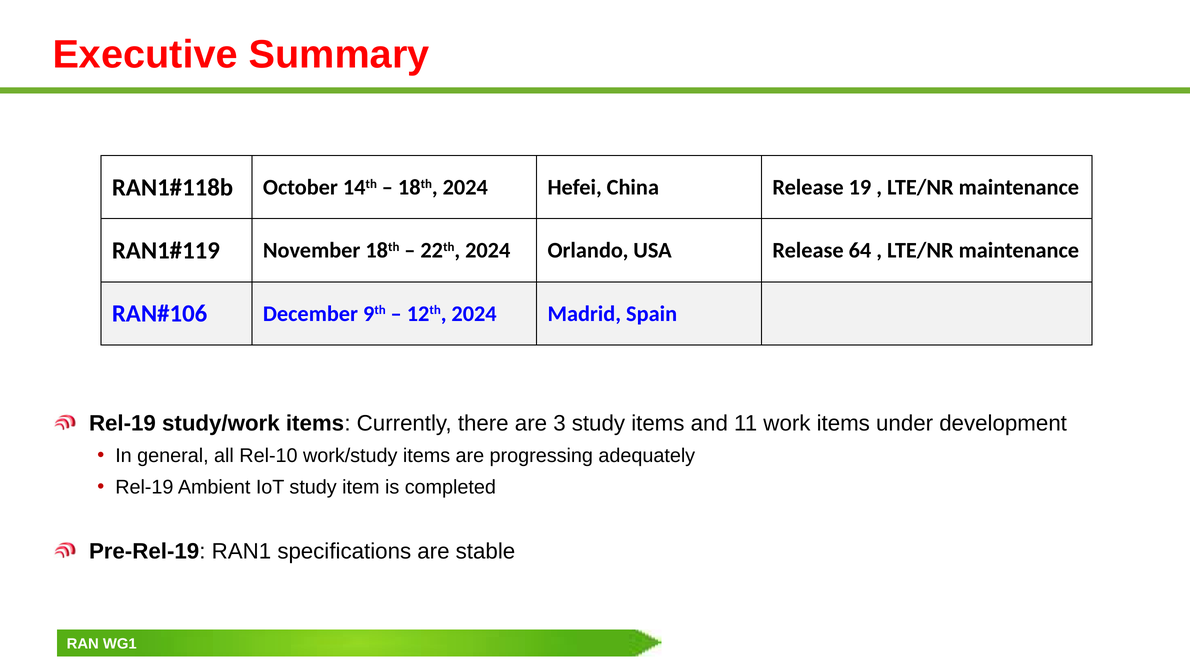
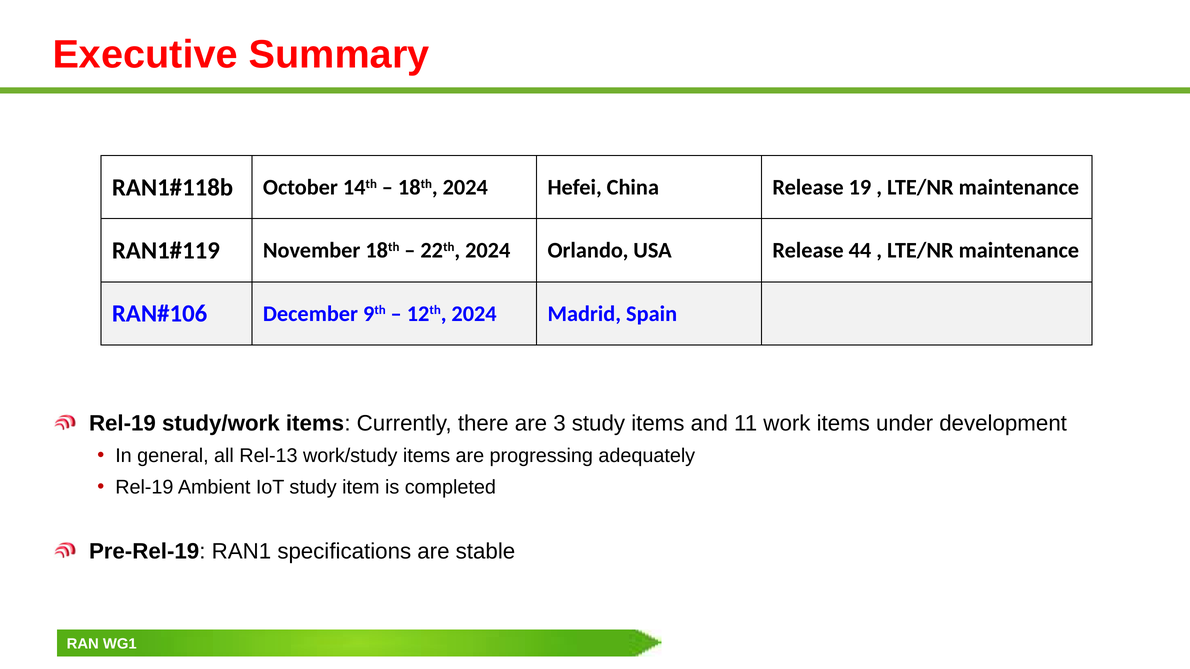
64: 64 -> 44 (860, 251)
Rel-10: Rel-10 -> Rel-13 (268, 456)
